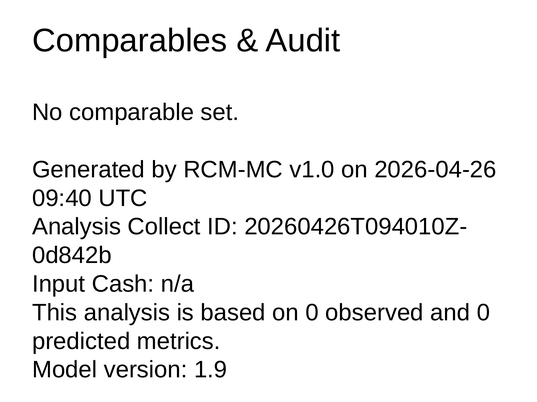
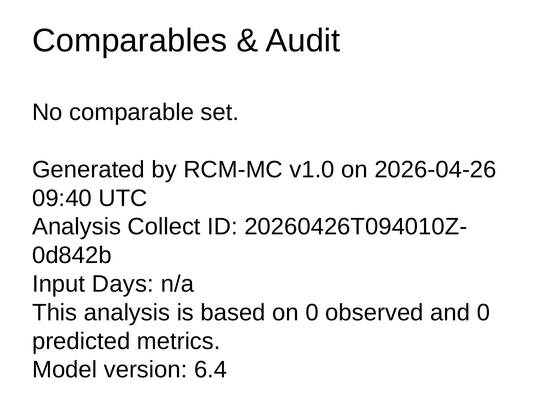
Cash: Cash -> Days (123, 284)
1.9: 1.9 -> 6.4 (211, 370)
